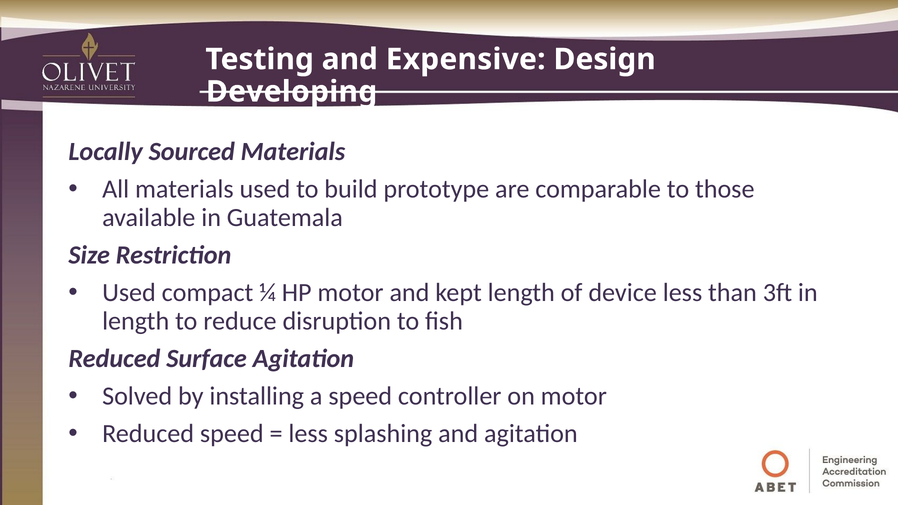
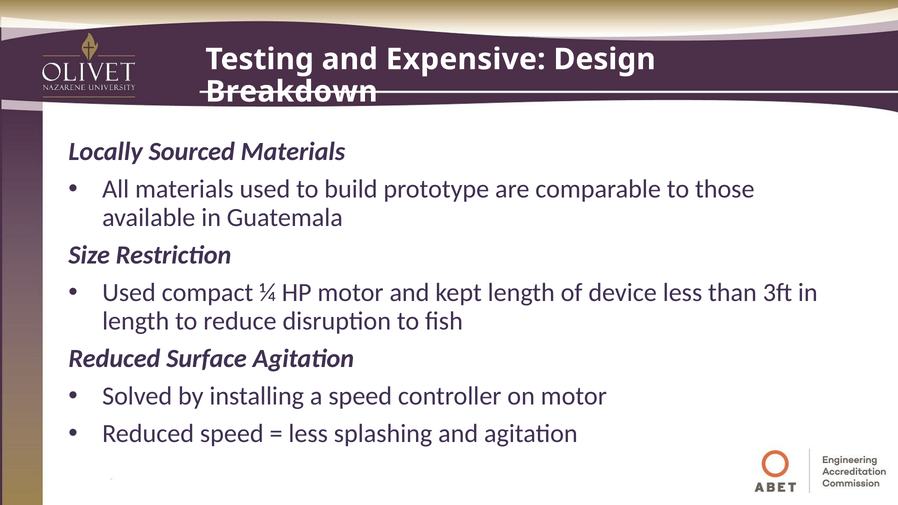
Developing: Developing -> Breakdown (292, 92)
